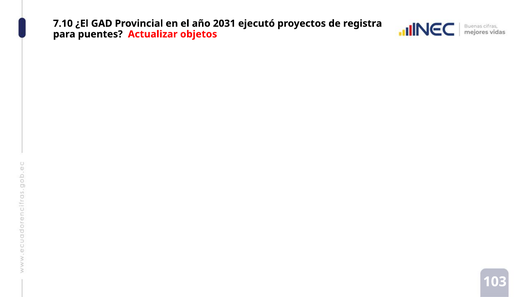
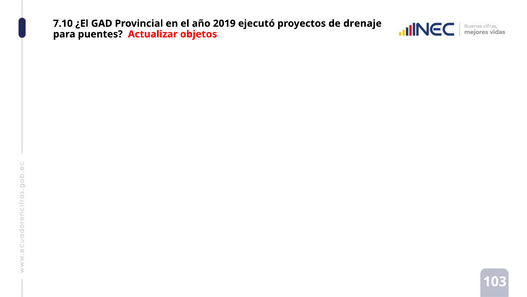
2031: 2031 -> 2019 (224, 23)
registra: registra -> drenaje (362, 23)
